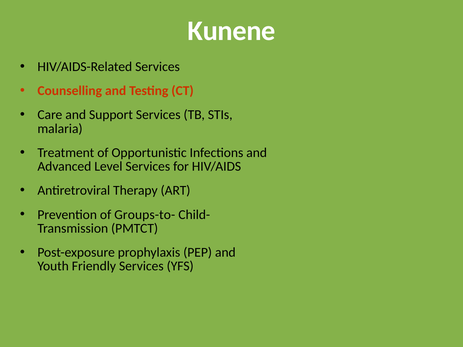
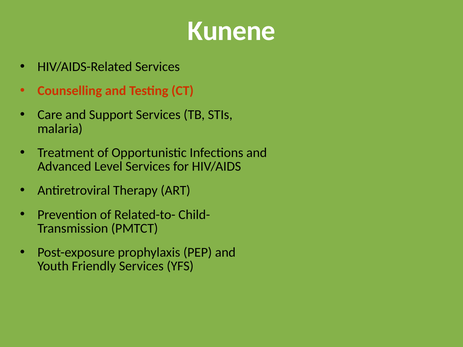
Groups-to-: Groups-to- -> Related-to- (145, 215)
